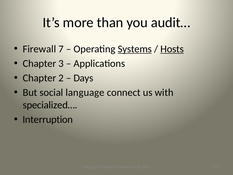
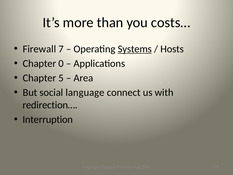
audit…: audit… -> costs… (171, 23)
Hosts underline: present -> none (172, 49)
3: 3 -> 0 (61, 63)
2: 2 -> 5 (61, 78)
Days: Days -> Area (83, 78)
specialized…: specialized… -> redirection… (50, 105)
